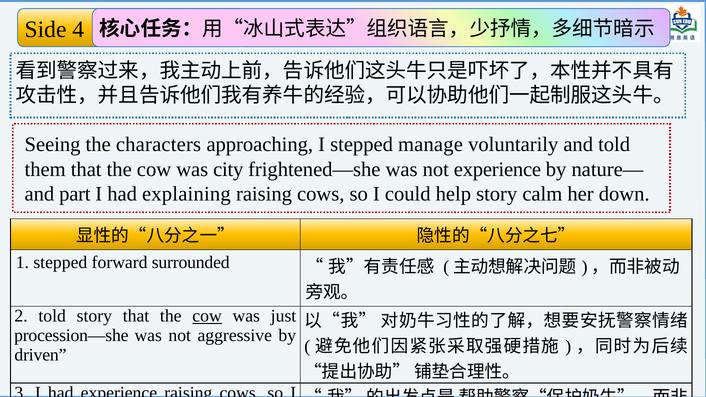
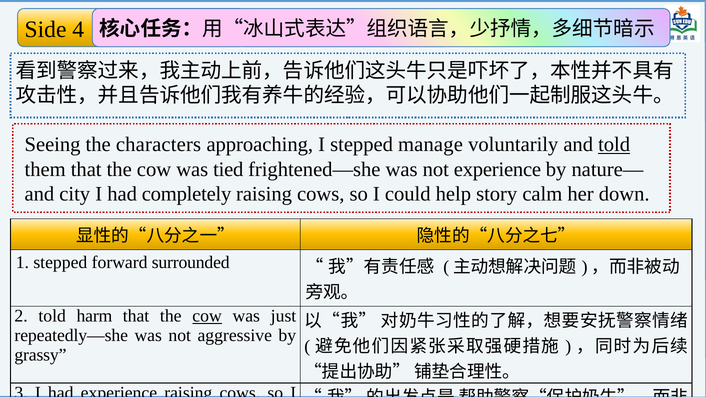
told underline: none -> present (614, 145)
city: city -> tied (228, 169)
part: part -> city (75, 194)
explaining: explaining -> completely (187, 194)
told story: story -> harm (94, 316)
procession—she: procession—she -> repeatedly—she (71, 336)
driven: driven -> grassy (40, 355)
